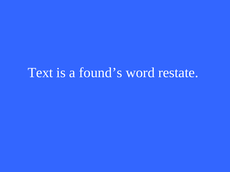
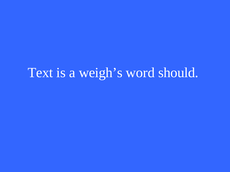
found’s: found’s -> weigh’s (101, 73)
restate: restate -> should (178, 73)
